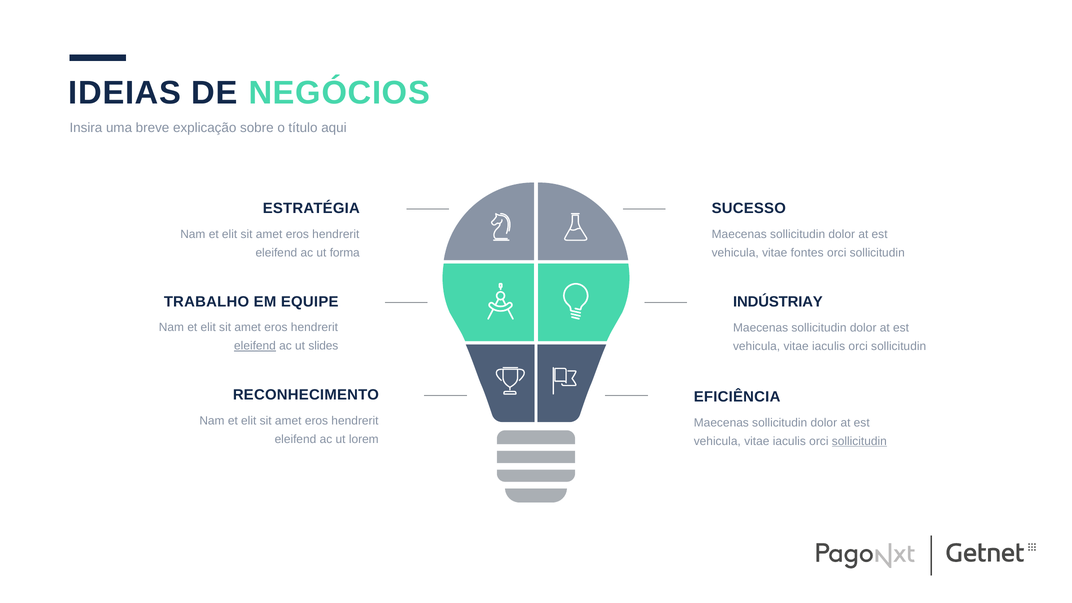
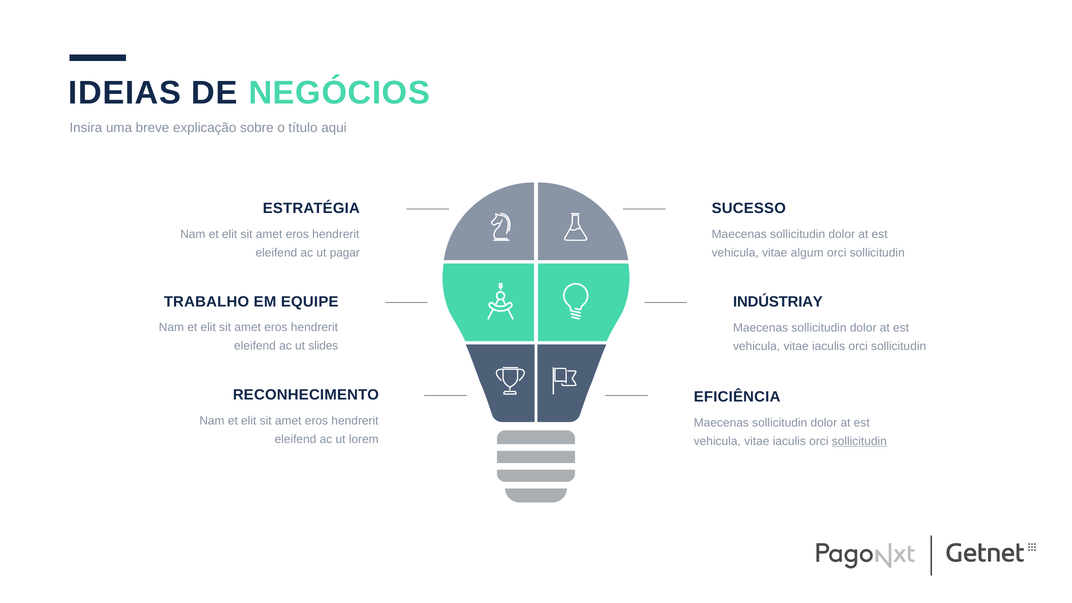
forma: forma -> pagar (345, 253)
fontes: fontes -> algum (807, 253)
eleifend underline: present -> none (255, 346)
